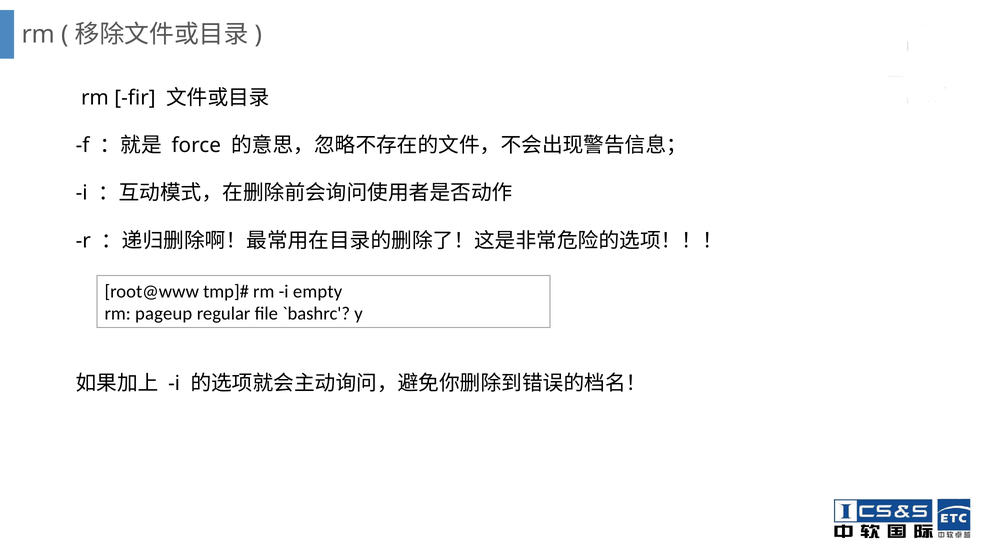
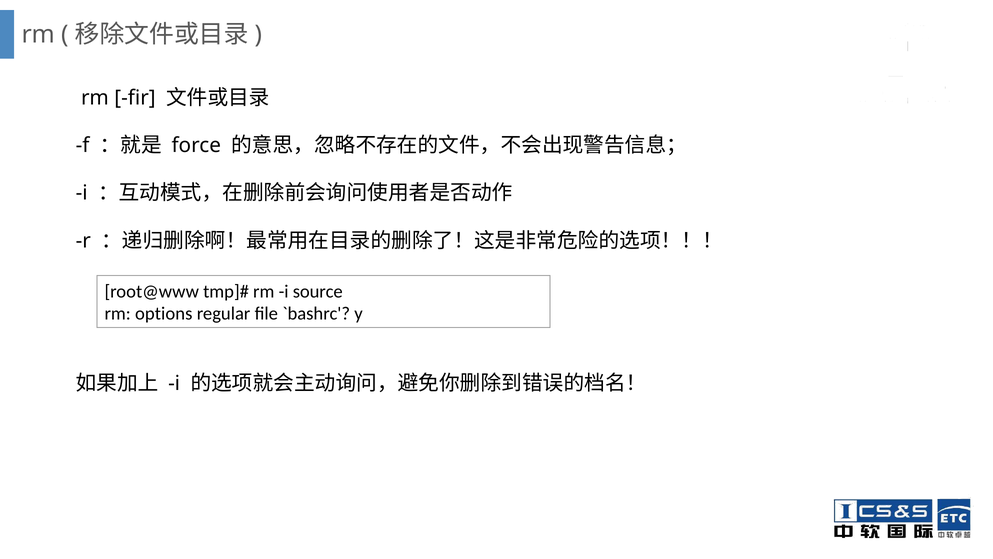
empty: empty -> source (318, 291)
pageup: pageup -> options (164, 314)
